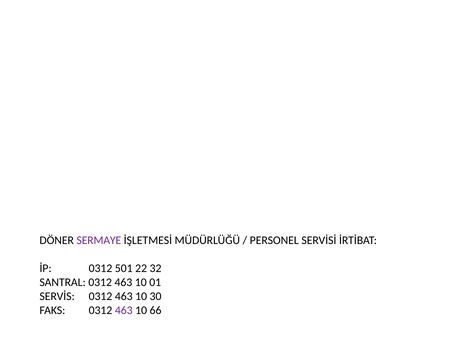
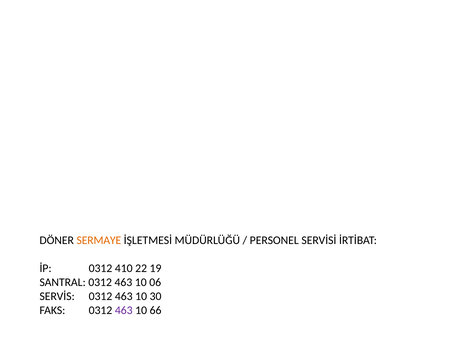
SERMAYE colour: purple -> orange (99, 240)
501: 501 -> 410 (124, 268)
32: 32 -> 19 (156, 268)
01: 01 -> 06 (155, 282)
